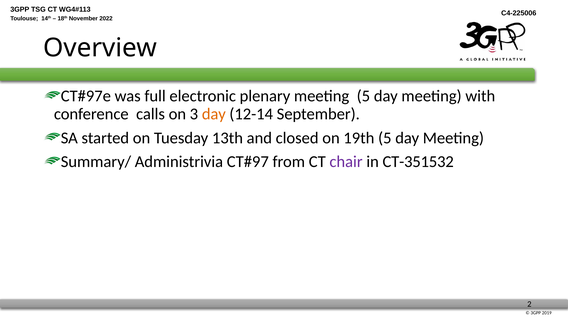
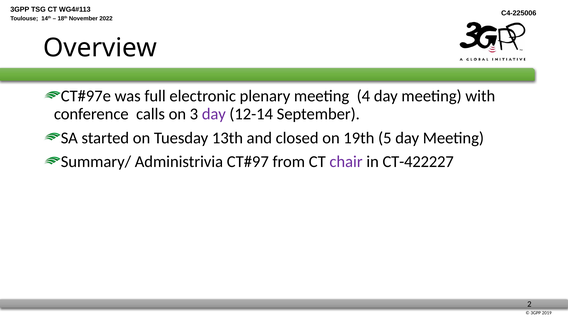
meeting 5: 5 -> 4 (363, 96)
day colour: orange -> purple (214, 114)
CT-351532: CT-351532 -> CT-422227 (418, 162)
